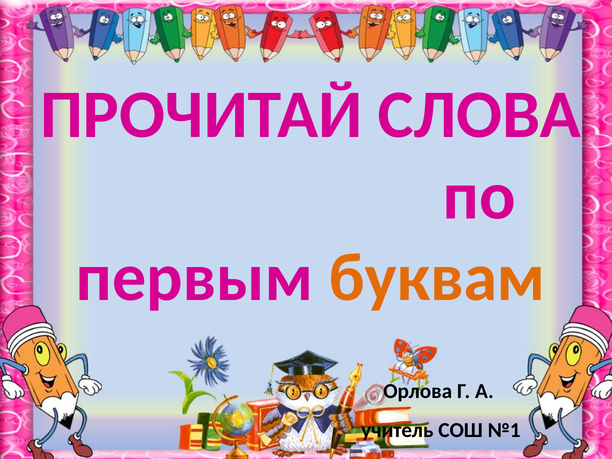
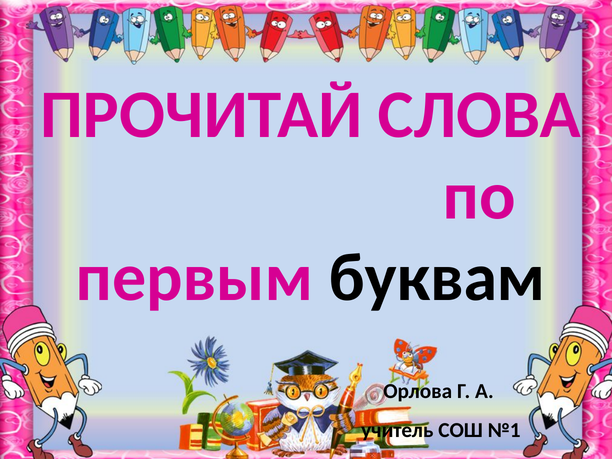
буквам colour: orange -> black (437, 278)
